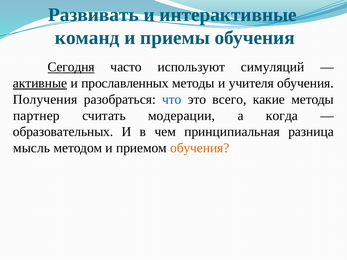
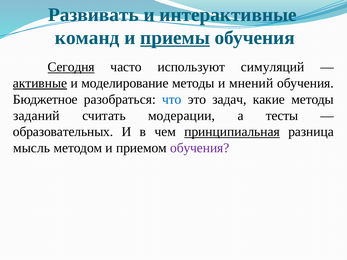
приемы underline: none -> present (175, 38)
прославленных: прославленных -> моделирование (125, 83)
учителя: учителя -> мнений (251, 83)
Получения: Получения -> Бюджетное (45, 99)
всего: всего -> задач (229, 99)
партнер: партнер -> заданий (36, 116)
когда: когда -> тесты (282, 116)
принципиальная underline: none -> present (232, 132)
обучения colour: orange -> purple (200, 148)
